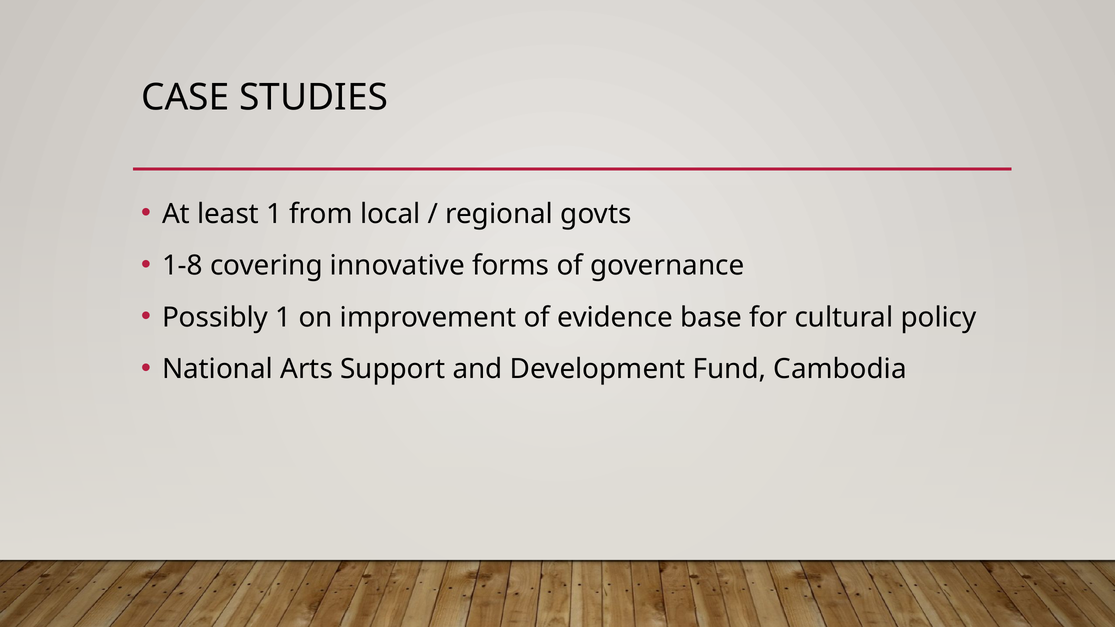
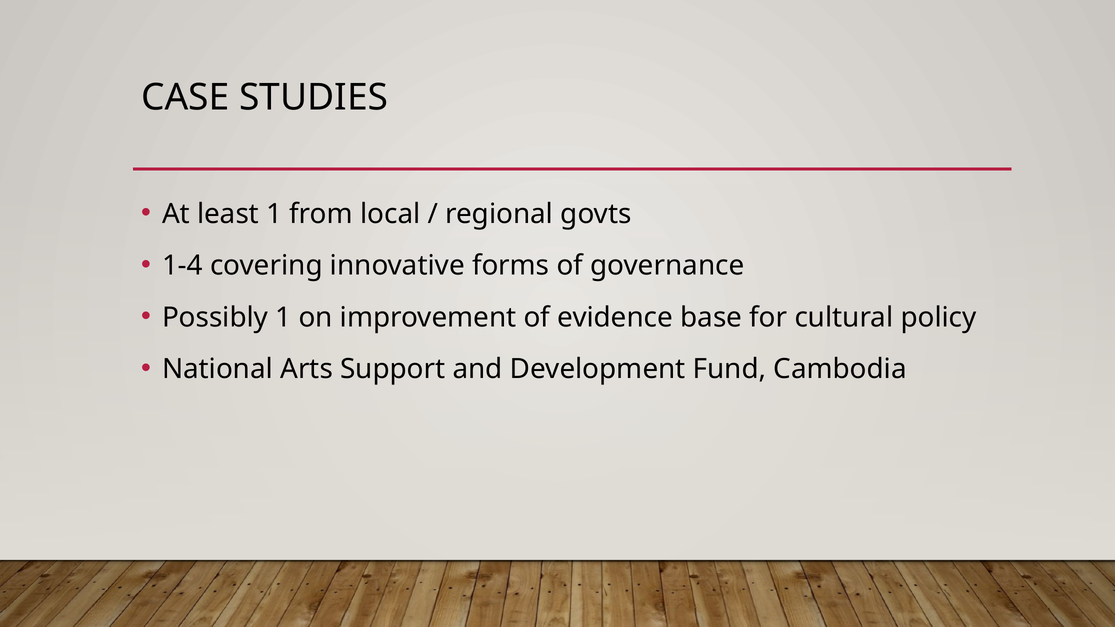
1-8: 1-8 -> 1-4 (182, 266)
